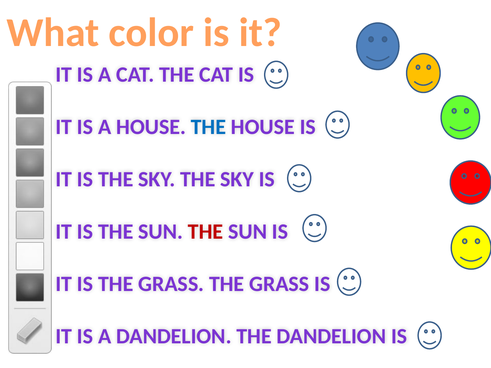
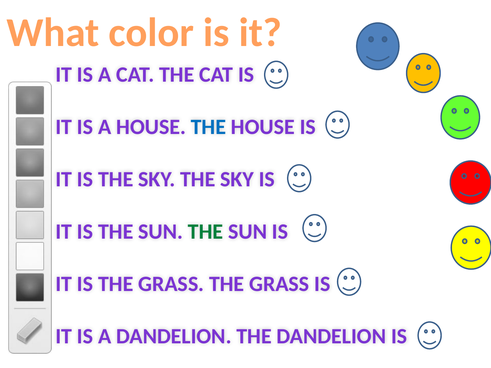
THE colour: red -> green (206, 232)
